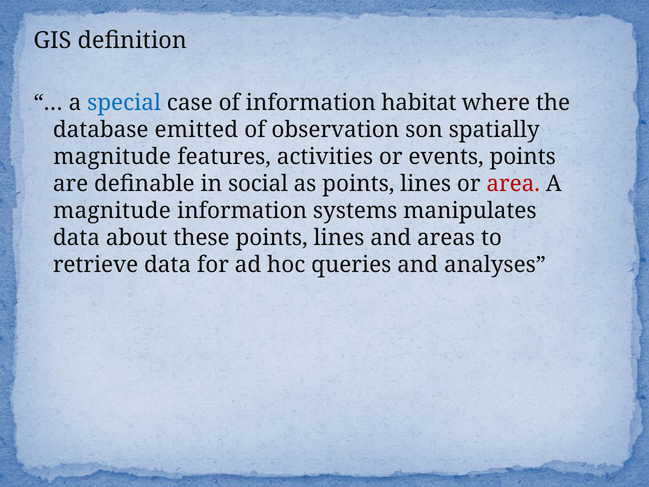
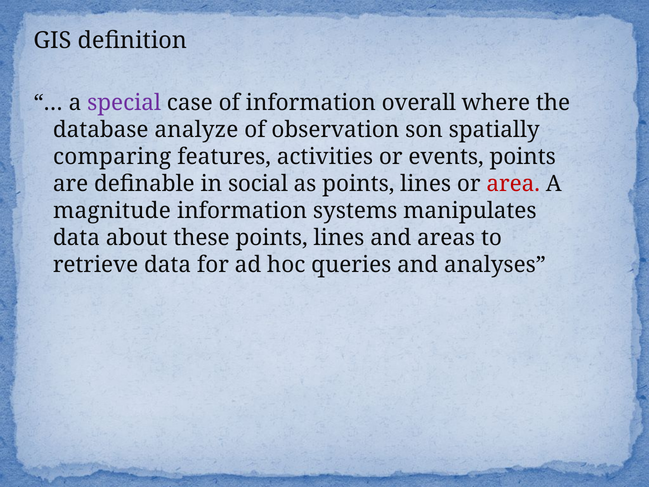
special colour: blue -> purple (124, 103)
habitat: habitat -> overall (419, 103)
emitted: emitted -> analyze (196, 130)
magnitude: magnitude -> comparing (112, 157)
